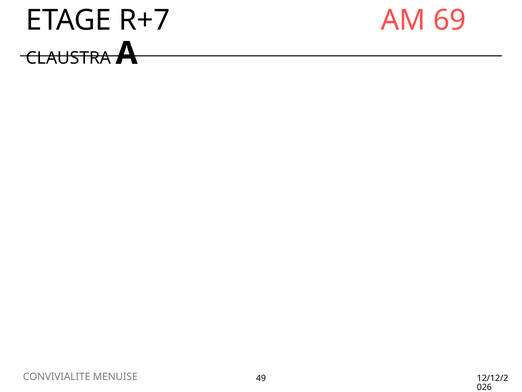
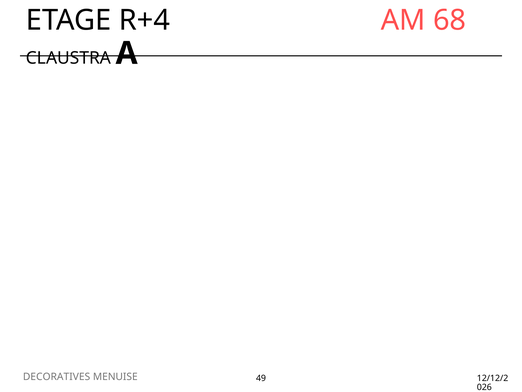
R+7: R+7 -> R+4 (144, 20)
69: 69 -> 68 (450, 20)
CONVIVIALITE: CONVIVIALITE -> DECORATIVES (57, 376)
